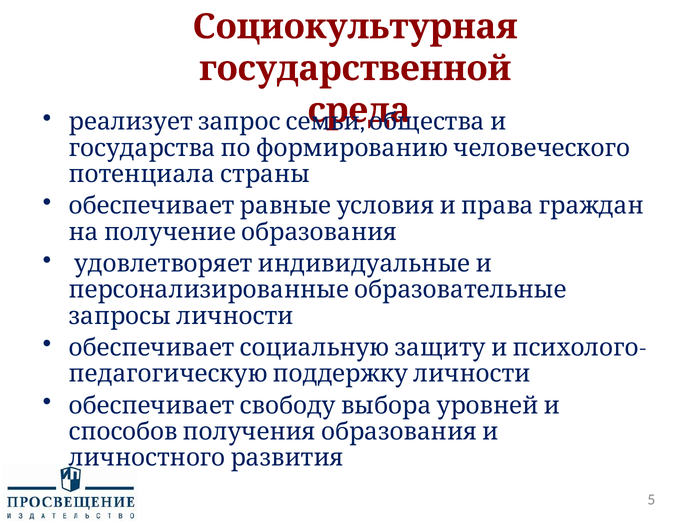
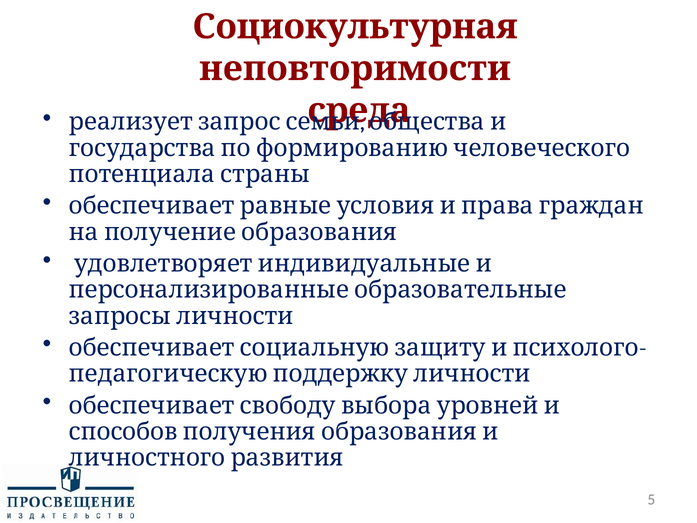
государственной: государственной -> неповторимости (355, 69)
